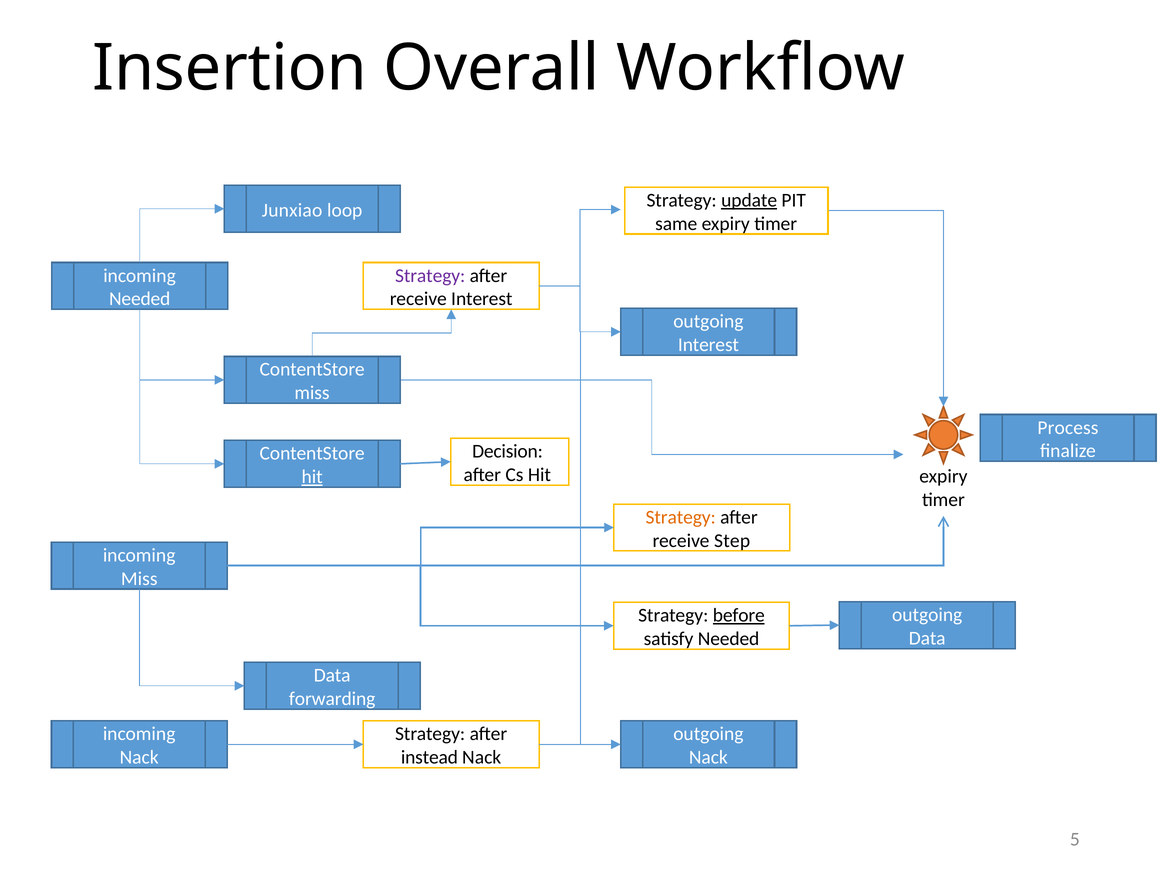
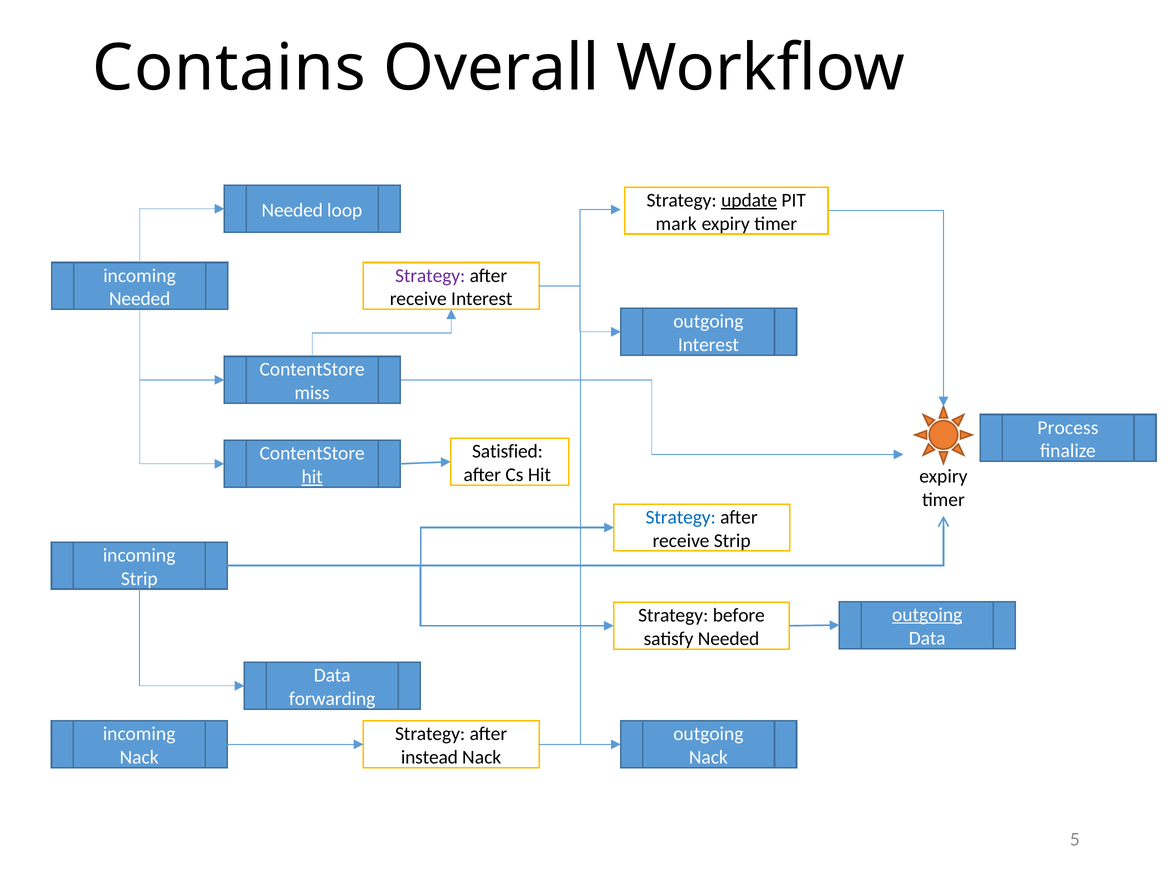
Insertion: Insertion -> Contains (229, 68)
Junxiao: Junxiao -> Needed (292, 210)
same: same -> mark (676, 224)
Decision: Decision -> Satisfied (507, 451)
Strategy colour: orange -> blue (681, 517)
receive Step: Step -> Strip (732, 541)
Miss: Miss -> Strip (139, 579)
outgoing underline: none -> present (927, 615)
before underline: present -> none (739, 615)
